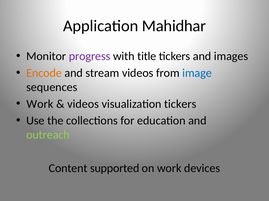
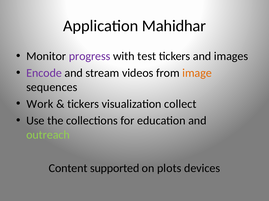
title: title -> test (147, 56)
Encode colour: orange -> purple (44, 73)
image colour: blue -> orange (197, 73)
videos: videos -> tickers (83, 104)
visualization tickers: tickers -> collect (180, 104)
on work: work -> plots (169, 169)
